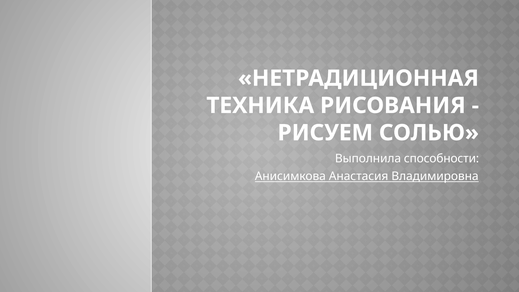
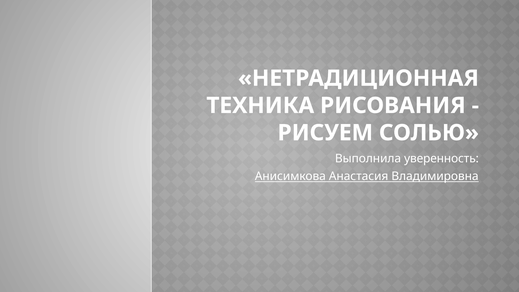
способности: способности -> уверенность (441, 159)
